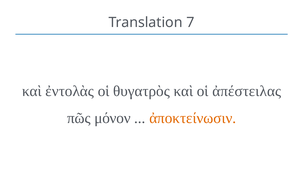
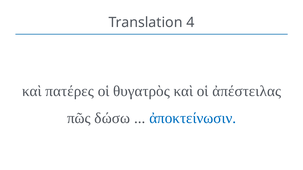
7: 7 -> 4 (190, 23)
ἐντολὰς: ἐντολὰς -> πατέρες (70, 91)
μόνον: μόνον -> δώσω (112, 119)
ἀποκτείνωσιν colour: orange -> blue (193, 119)
